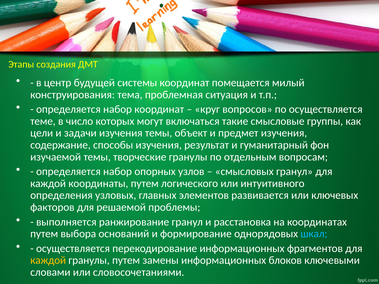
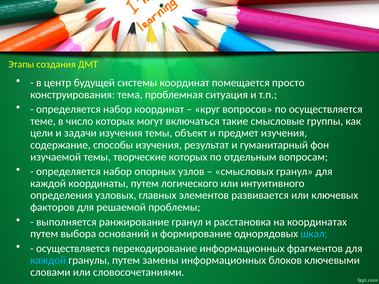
милый: милый -> просто (288, 83)
творческие гранулы: гранулы -> которых (188, 157)
каждой colour: yellow -> light blue (48, 261)
